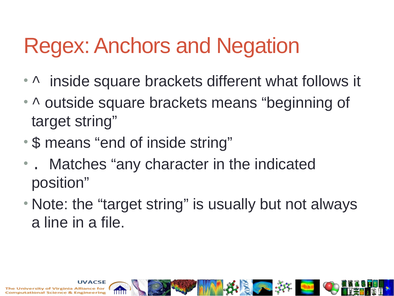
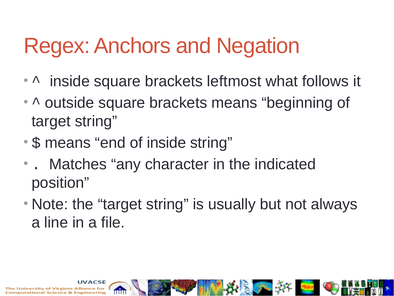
different: different -> leftmost (234, 81)
